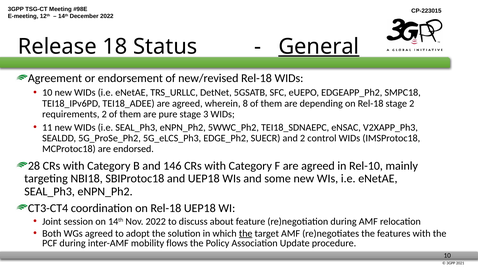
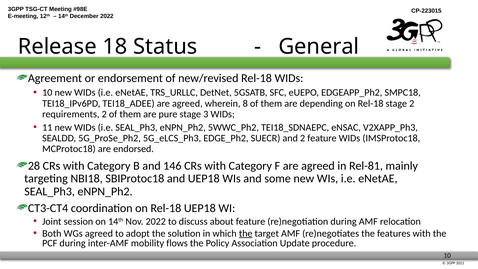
General underline: present -> none (319, 47)
2 control: control -> feature (322, 138)
Rel-10: Rel-10 -> Rel-81 (366, 166)
